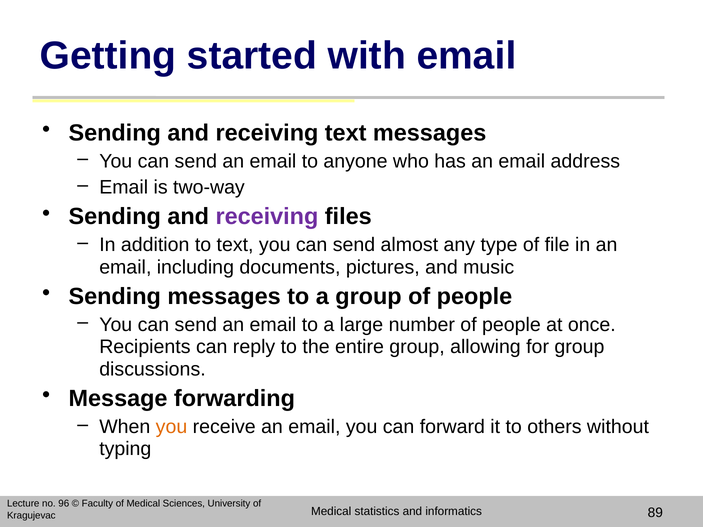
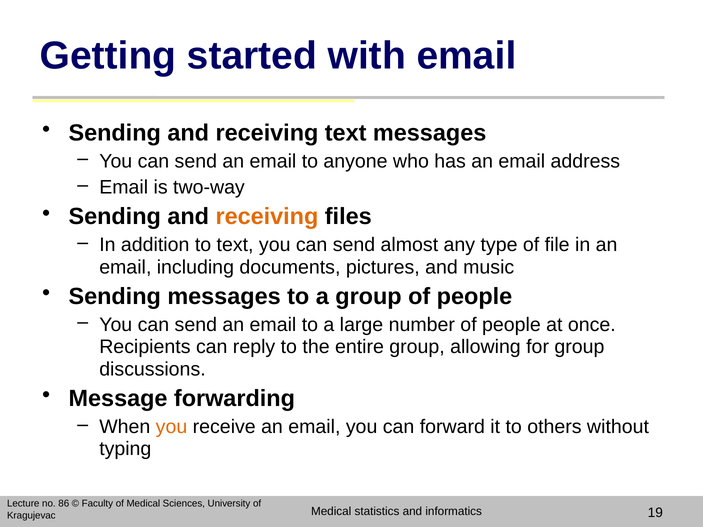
receiving colour: purple -> orange (267, 217)
96: 96 -> 86 (64, 504)
89: 89 -> 19 (655, 513)
